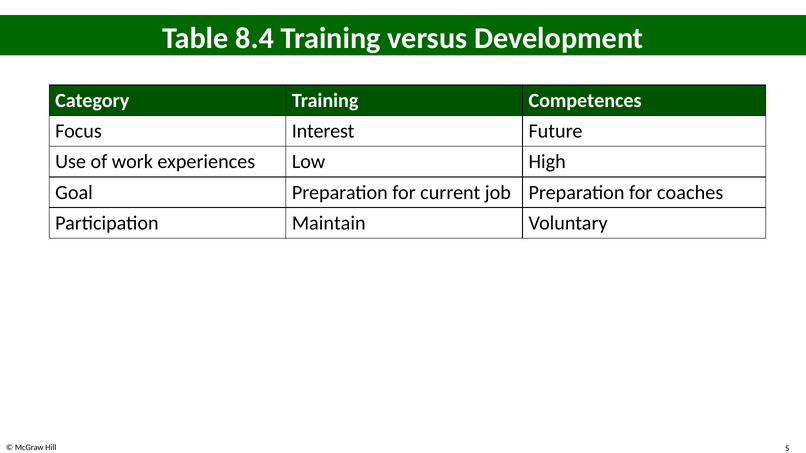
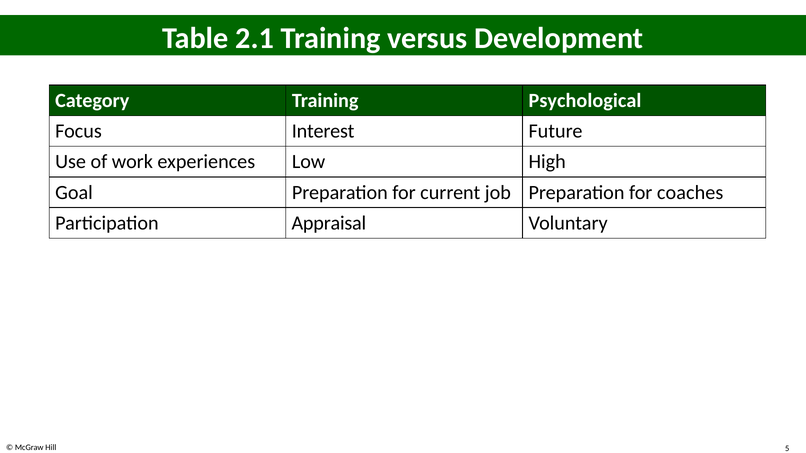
8.4: 8.4 -> 2.1 (255, 38)
Competences: Competences -> Psychological (585, 101)
Maintain: Maintain -> Appraisal (329, 223)
